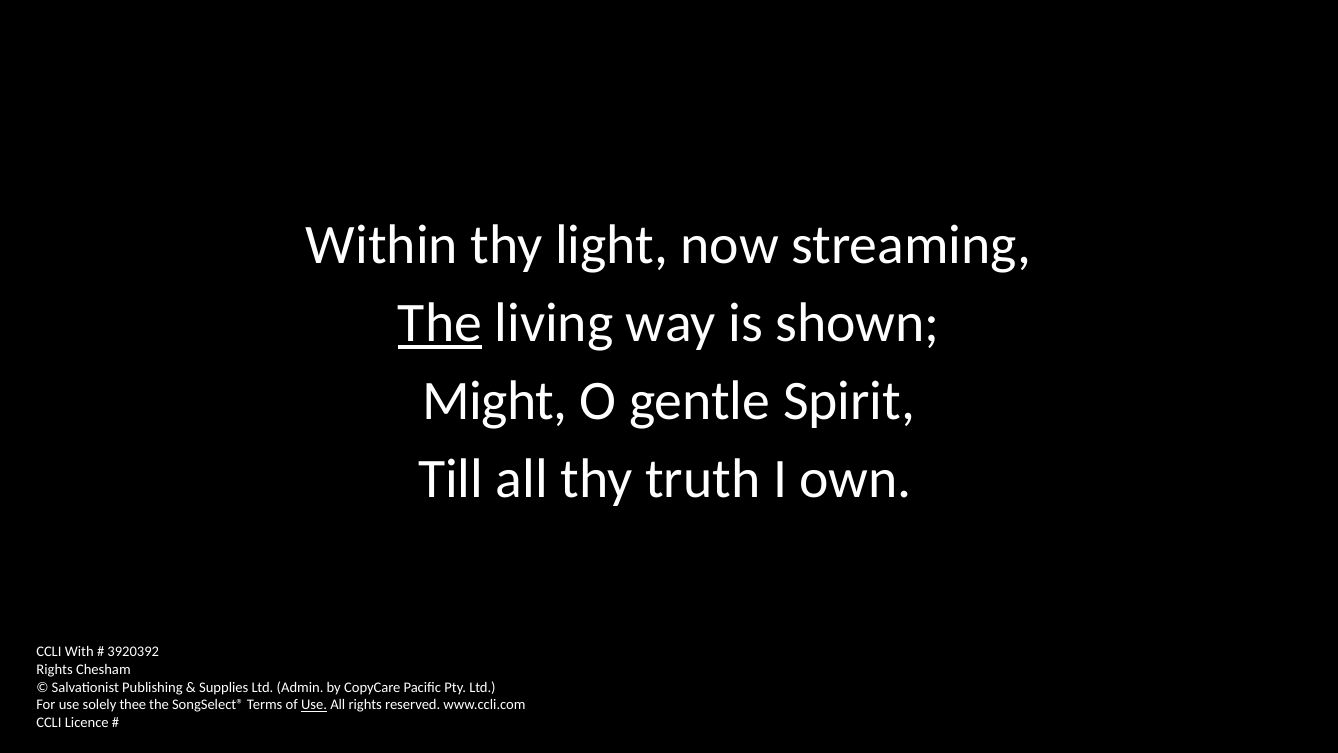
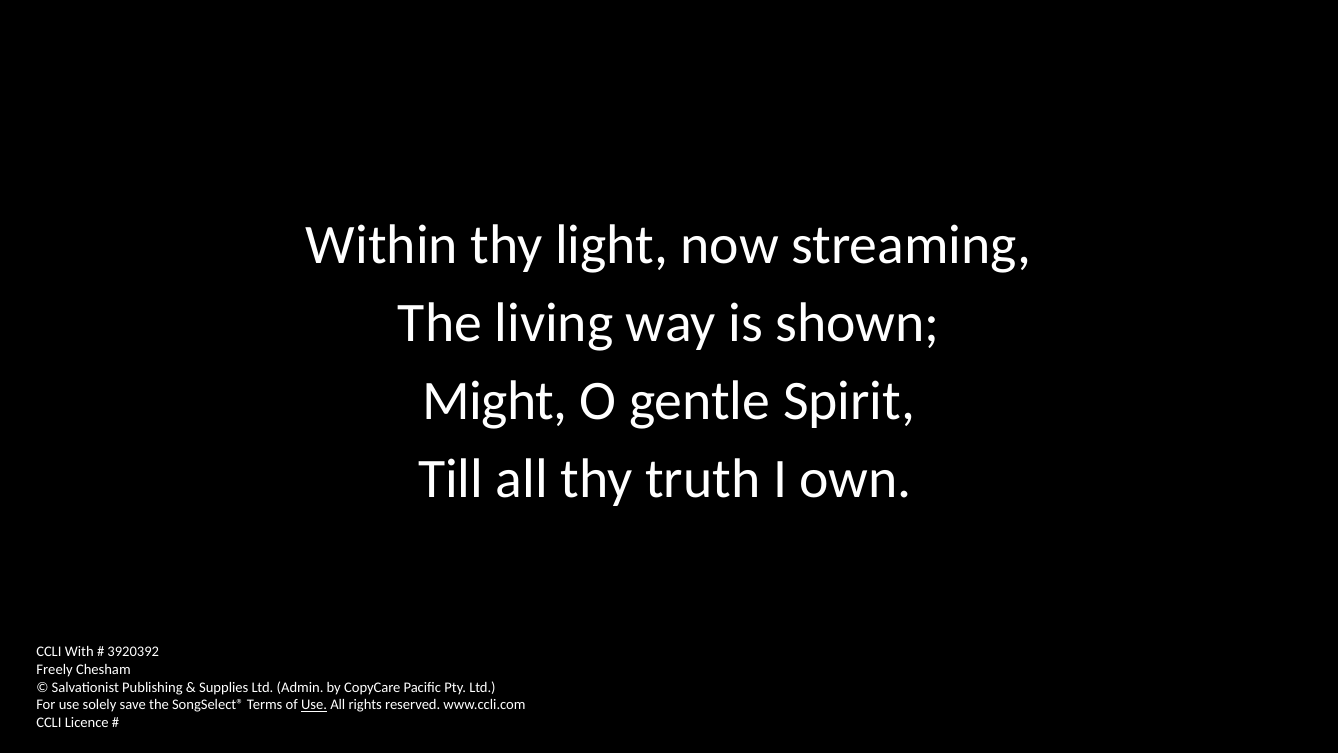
The underline: present -> none (440, 323)
Rights: Rights -> Freely (55, 669)
thee: thee -> save (133, 704)
